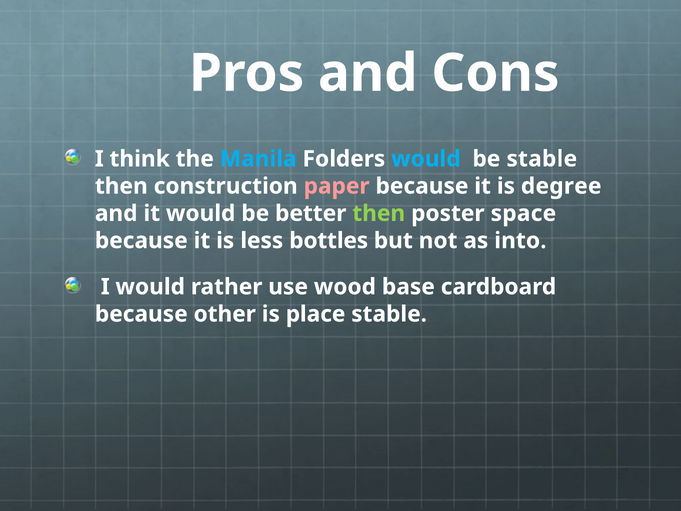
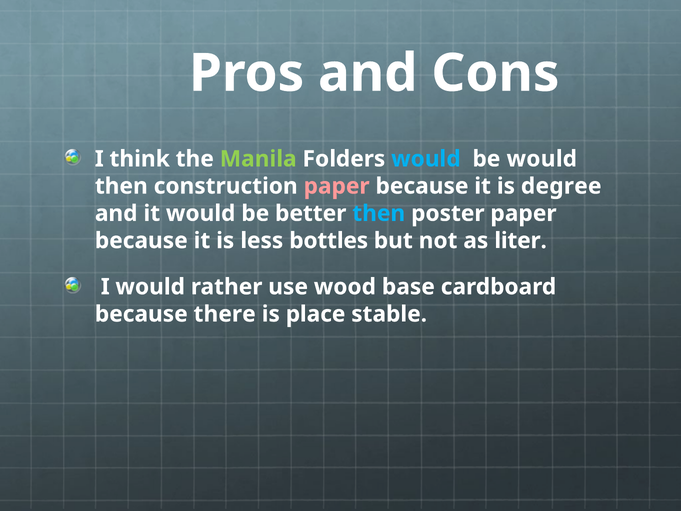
Manila colour: light blue -> light green (258, 159)
be stable: stable -> would (542, 159)
then colour: light green -> light blue (379, 213)
poster space: space -> paper (524, 213)
into: into -> liter (521, 241)
other: other -> there (225, 314)
